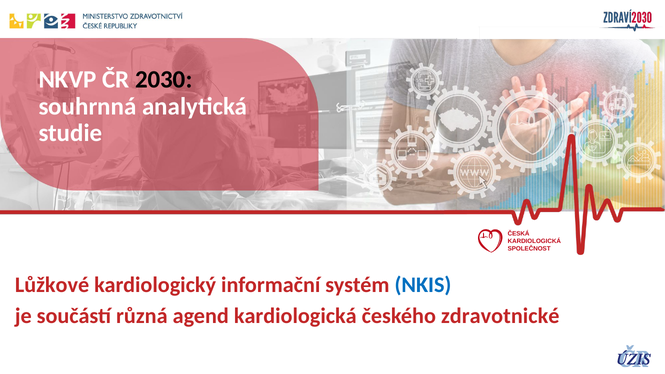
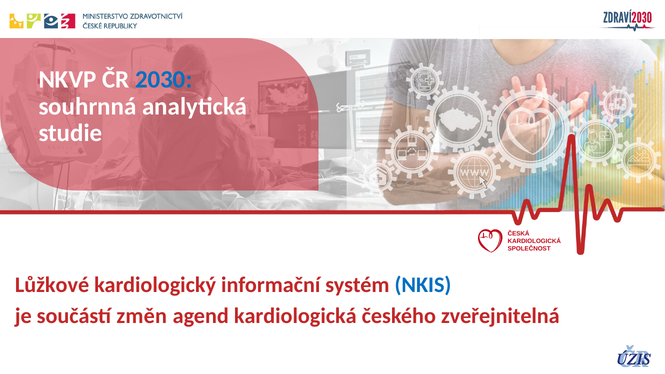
2030 colour: black -> blue (164, 79)
různá: různá -> změn (142, 316)
zdravotnické: zdravotnické -> zveřejnitelná (500, 316)
